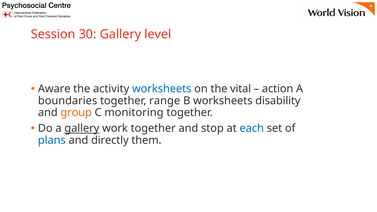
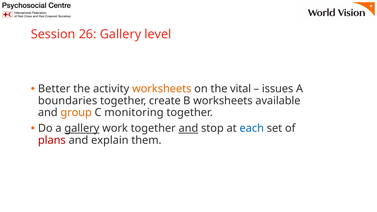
30: 30 -> 26 (88, 34)
Aware: Aware -> Better (54, 89)
worksheets colour: blue -> orange (162, 89)
action: action -> issues (278, 89)
range: range -> create (165, 101)
disability: disability -> available (278, 101)
and underline: none -> present (188, 128)
plans colour: blue -> red (52, 140)
directly: directly -> explain (110, 140)
